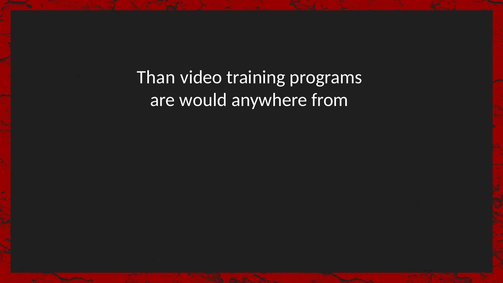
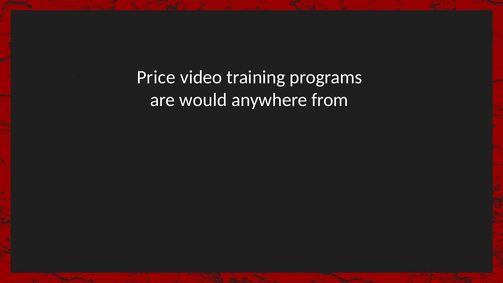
Than: Than -> Price (156, 77)
